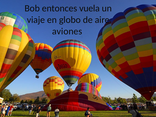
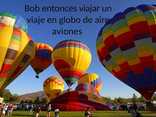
vuela: vuela -> viajar (90, 8)
